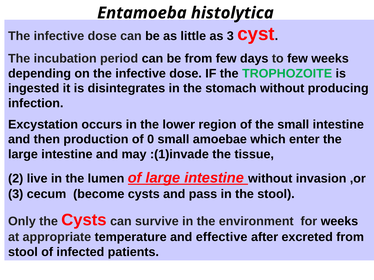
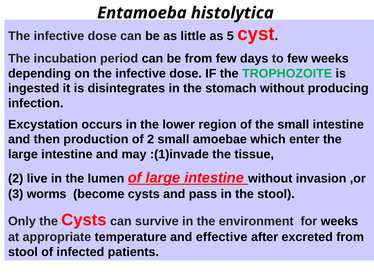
as 3: 3 -> 5 (230, 36)
of 0: 0 -> 2 (151, 140)
cecum: cecum -> worms (47, 194)
